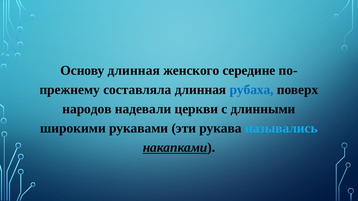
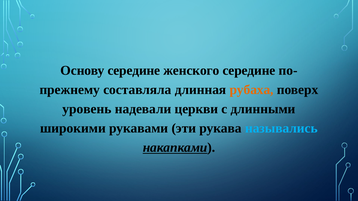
Основу длинная: длинная -> середине (134, 71)
рубаха colour: blue -> orange (252, 90)
народов: народов -> уровень (87, 109)
